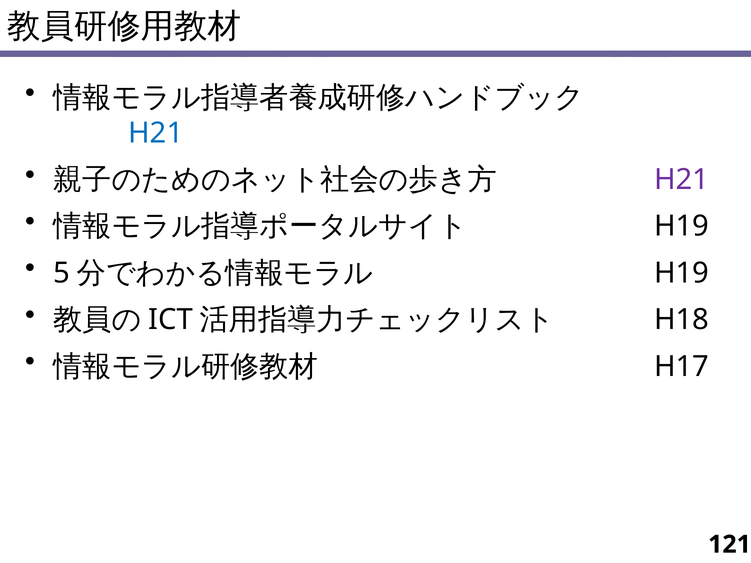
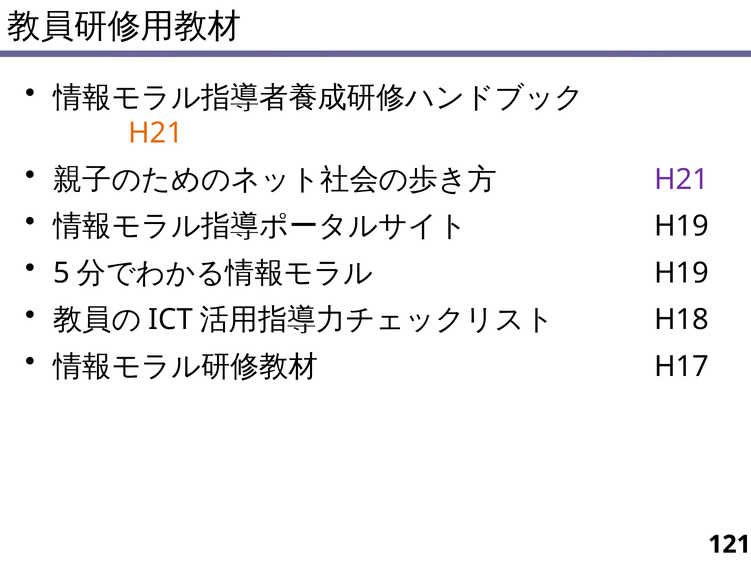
H21 colour: blue -> orange (156, 133)
